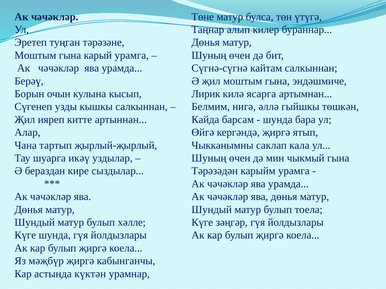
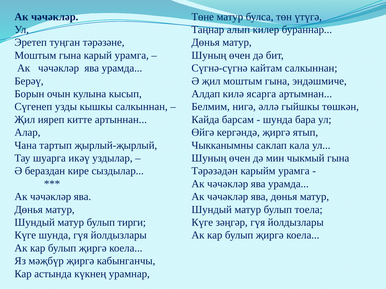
Лирик: Лирик -> Алдап (206, 94)
хәлле: хәлле -> тирги (132, 223)
күктән: күктән -> күкнең (90, 274)
